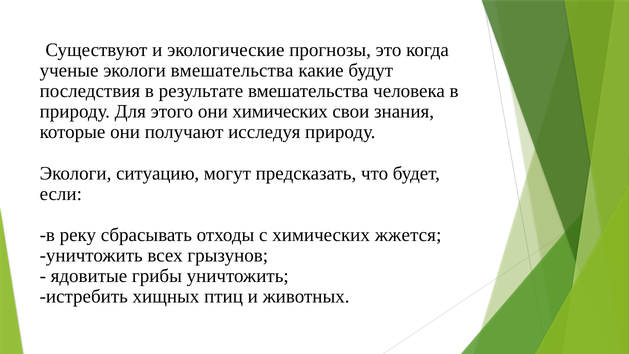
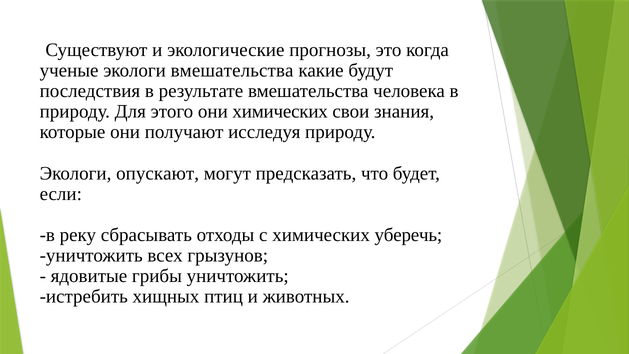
ситуацию: ситуацию -> опускают (158, 173)
жжется: жжется -> уберечь (408, 235)
